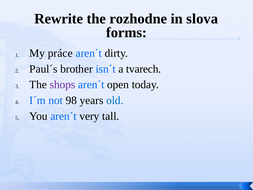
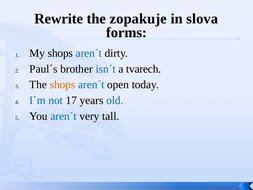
rozhodne: rozhodne -> zopakuje (138, 19)
My práce: práce -> shops (60, 53)
shops colour: purple -> orange (62, 85)
98: 98 -> 17 (71, 100)
